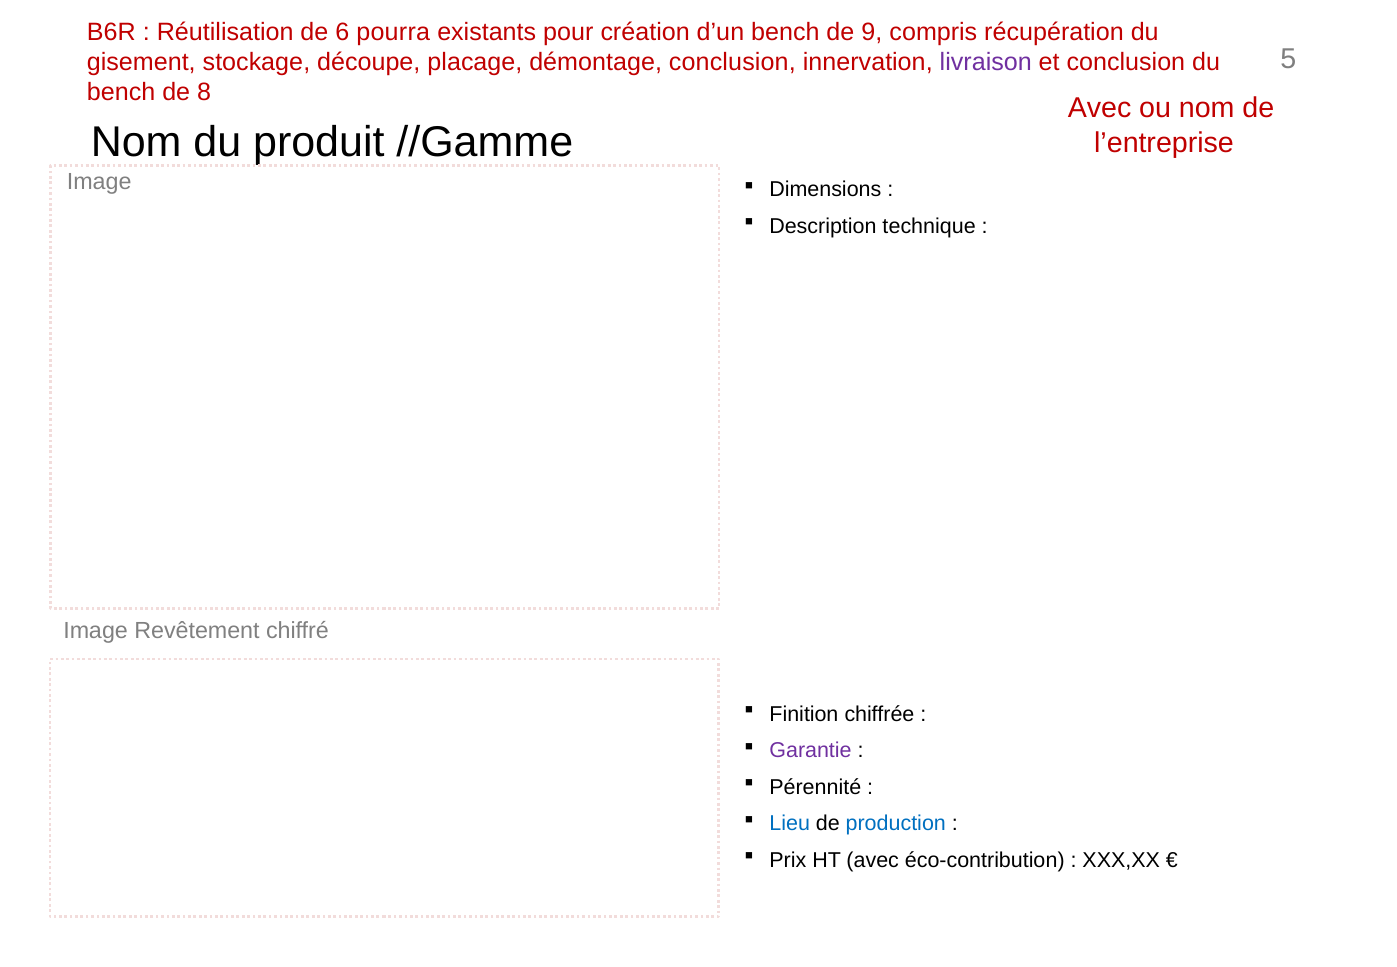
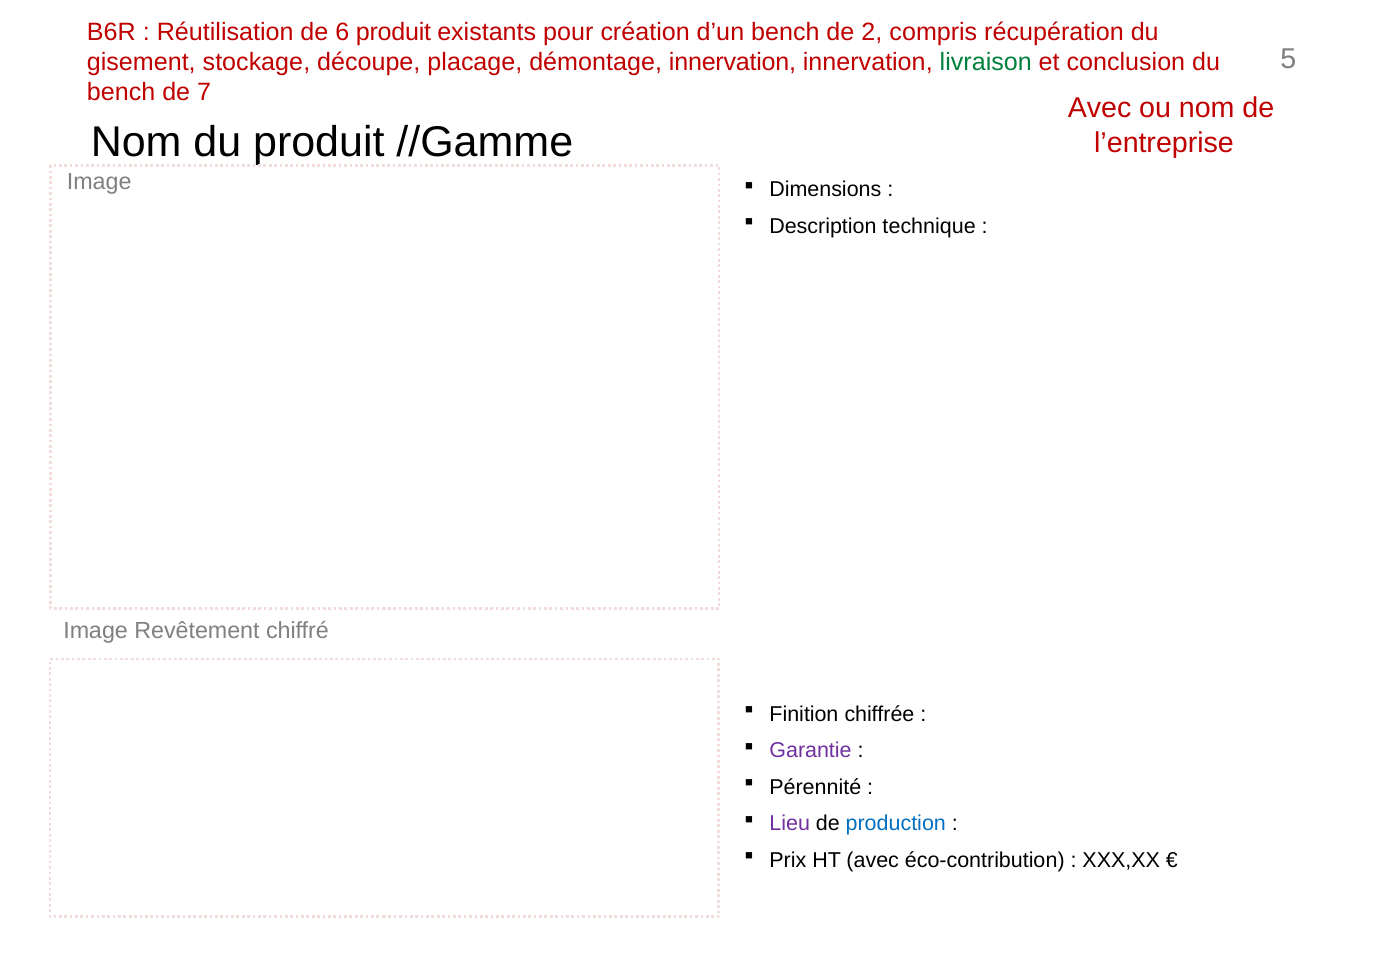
6 pourra: pourra -> produit (393, 32)
9: 9 -> 2 (872, 32)
démontage conclusion: conclusion -> innervation (733, 62)
livraison colour: purple -> green (986, 62)
8: 8 -> 7 (204, 92)
Lieu colour: blue -> purple (790, 824)
